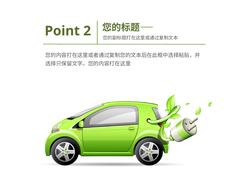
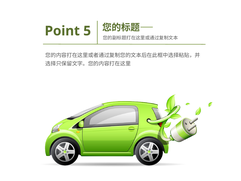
2: 2 -> 5 (87, 31)
